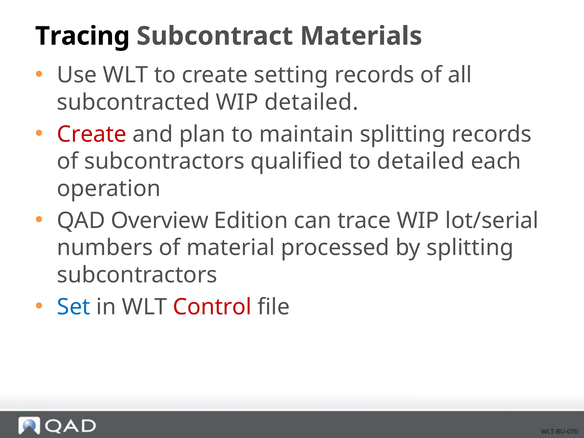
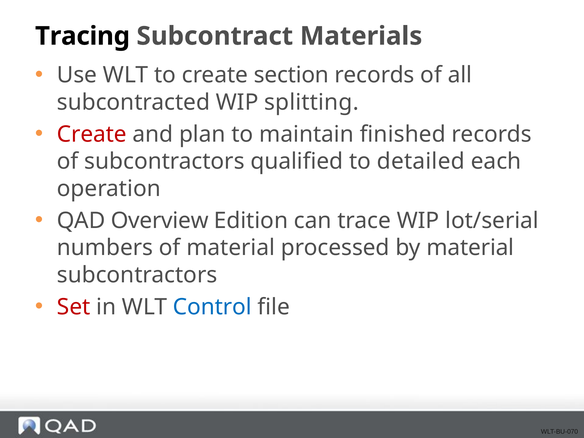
setting: setting -> section (291, 75)
WIP detailed: detailed -> splitting (311, 102)
maintain splitting: splitting -> finished (403, 134)
by splitting: splitting -> material (470, 248)
Set colour: blue -> red (74, 307)
Control colour: red -> blue (212, 307)
